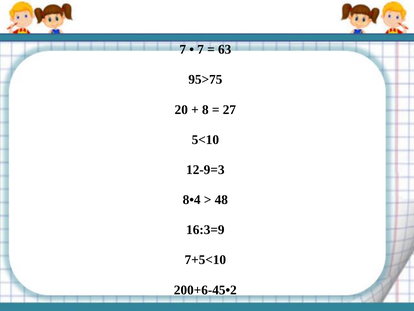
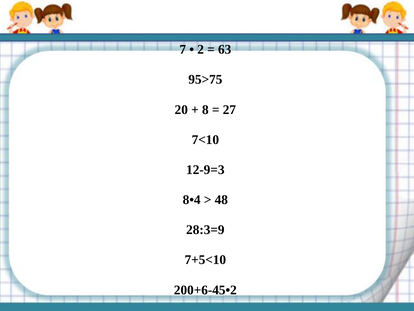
7: 7 -> 2 (201, 49)
5<10: 5<10 -> 7<10 (205, 139)
16:3=9: 16:3=9 -> 28:3=9 (205, 230)
